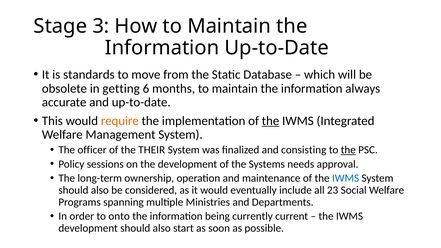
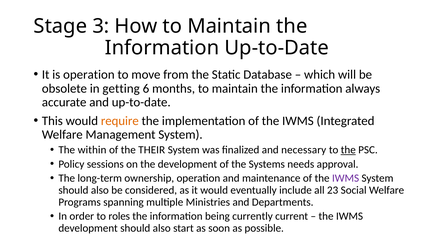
is standards: standards -> operation (89, 75)
the underline: present -> none (271, 121)
officer: officer -> within (92, 150)
consisting: consisting -> necessary (304, 150)
IWMS colour: blue -> purple (346, 178)
onto: onto -> roles (119, 216)
